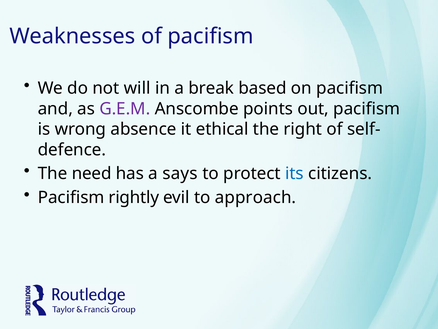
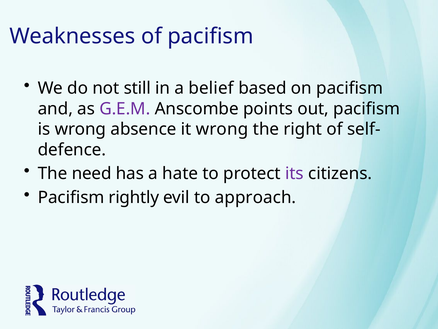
will: will -> still (137, 88)
break: break -> belief (211, 88)
it ethical: ethical -> wrong (222, 129)
says: says -> hate (180, 173)
its colour: blue -> purple (294, 173)
